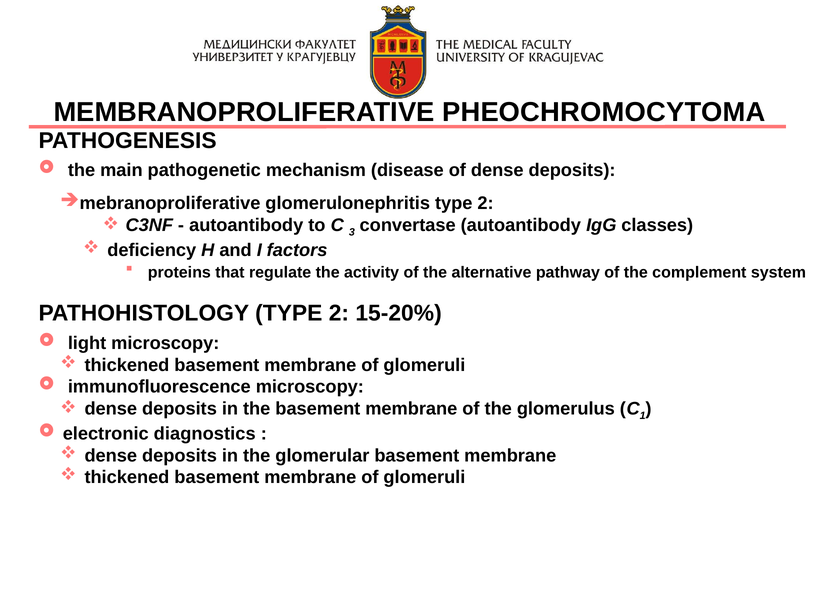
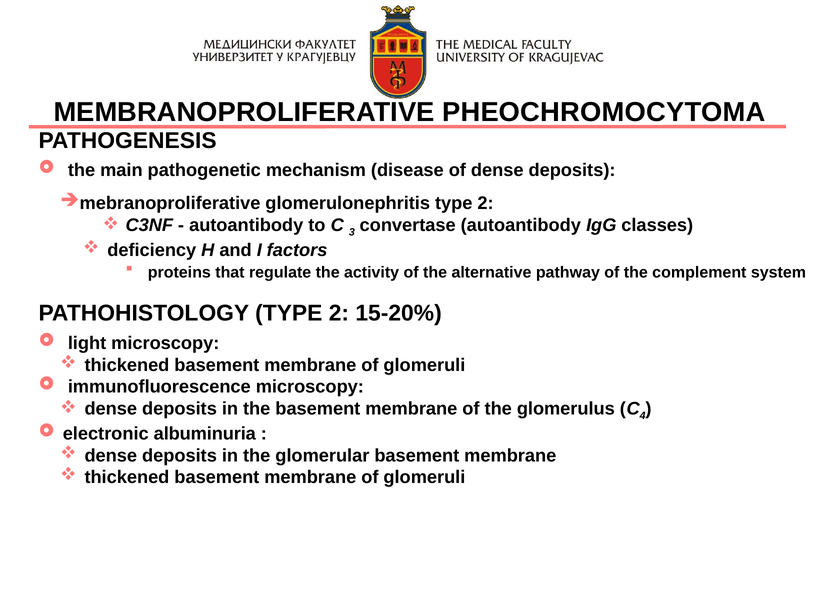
1: 1 -> 4 (643, 416)
diagnostics: diagnostics -> albuminuria (205, 434)
